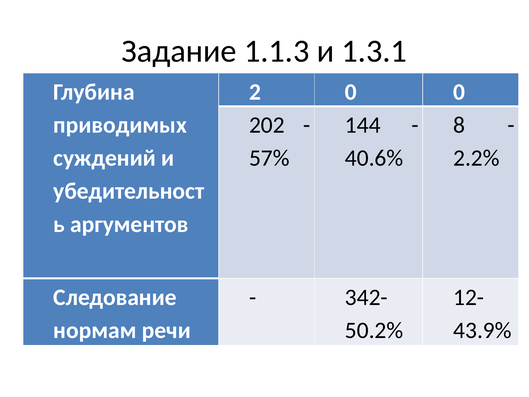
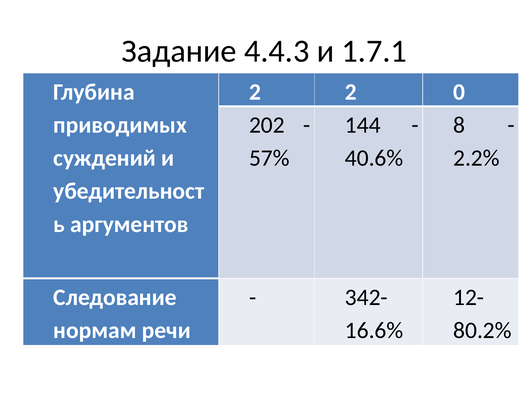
1.1.3: 1.1.3 -> 4.4.3 (277, 51)
1.3.1: 1.3.1 -> 1.7.1 (374, 51)
2 0: 0 -> 2 (351, 92)
50.2%: 50.2% -> 16.6% (374, 330)
43.9%: 43.9% -> 80.2% (482, 330)
